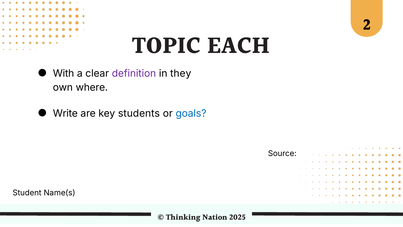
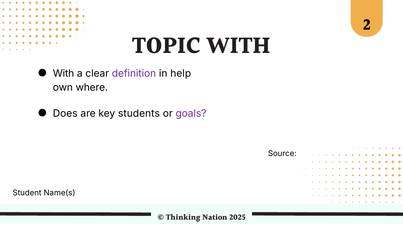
TOPIC EACH: EACH -> WITH (239, 46)
they: they -> help (181, 73)
Write: Write -> Does (65, 113)
goals colour: blue -> purple (191, 113)
